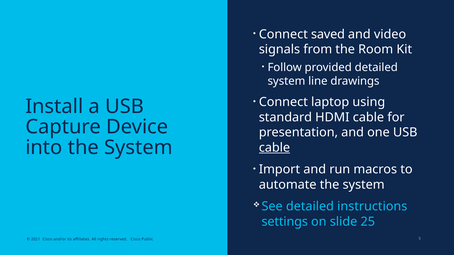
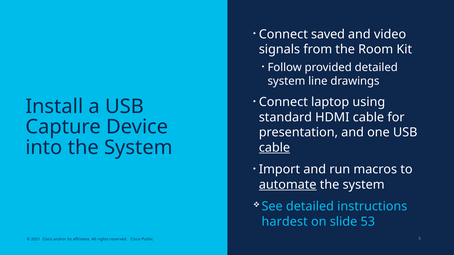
automate underline: none -> present (288, 185)
settings: settings -> hardest (285, 222)
25: 25 -> 53 (368, 222)
